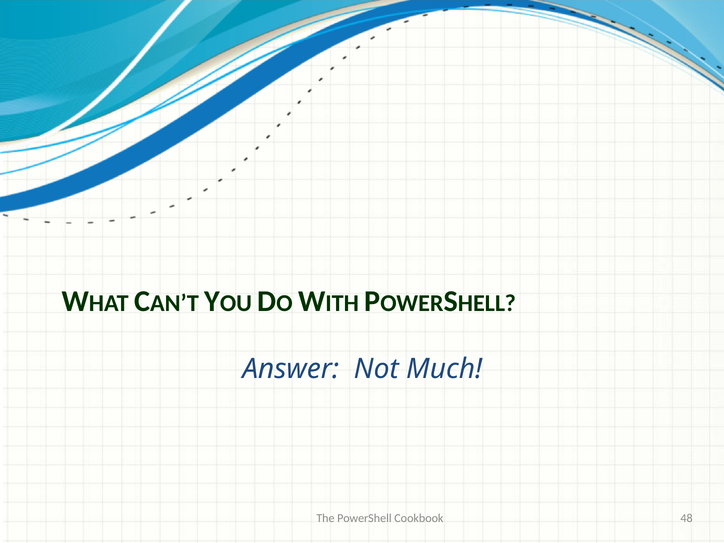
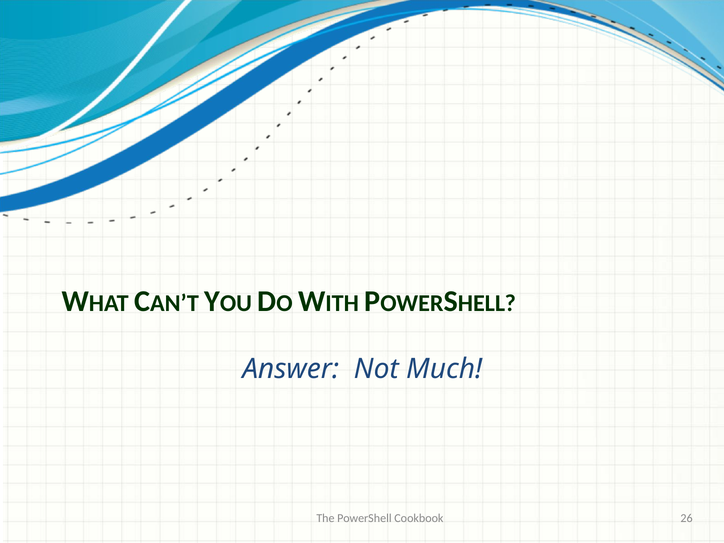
48: 48 -> 26 (687, 518)
